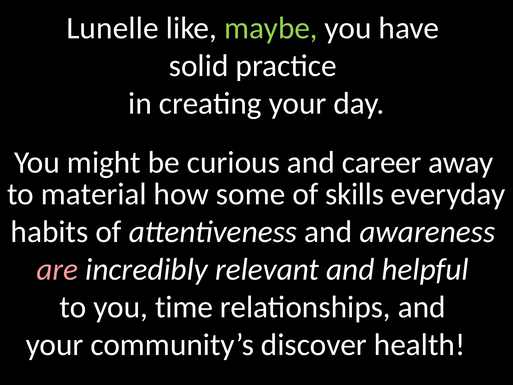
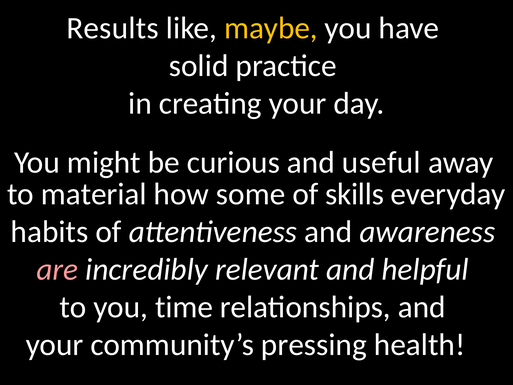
Lunelle: Lunelle -> Results (113, 28)
maybe colour: light green -> yellow (271, 28)
career: career -> useful (381, 163)
discover: discover -> pressing (314, 345)
